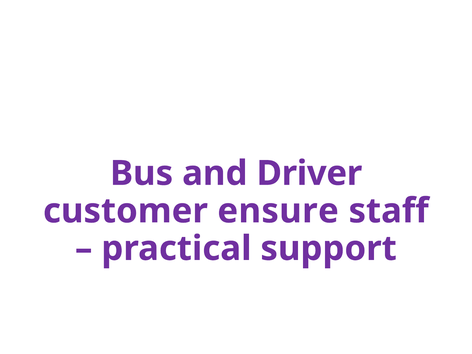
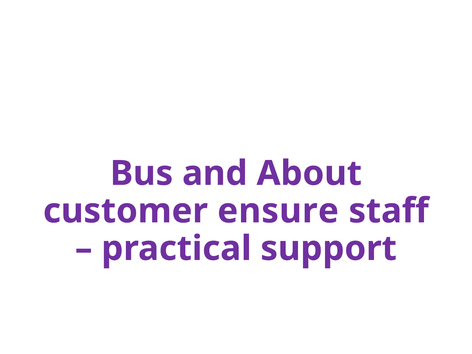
Driver: Driver -> About (309, 173)
